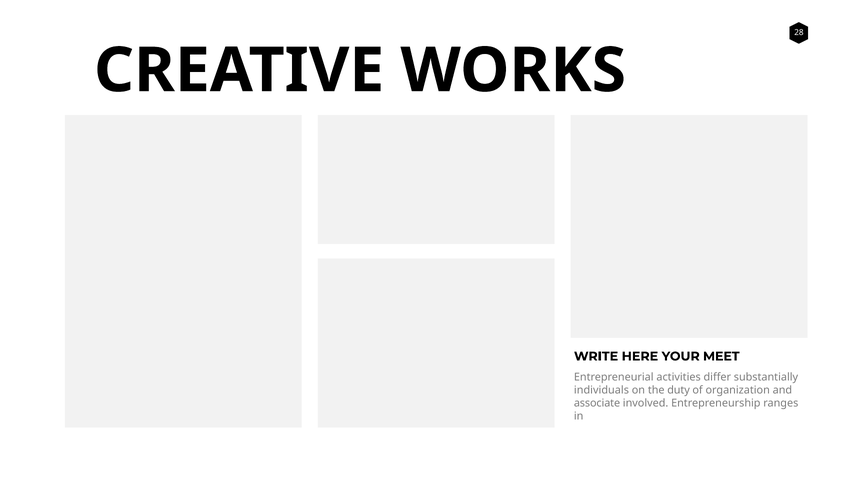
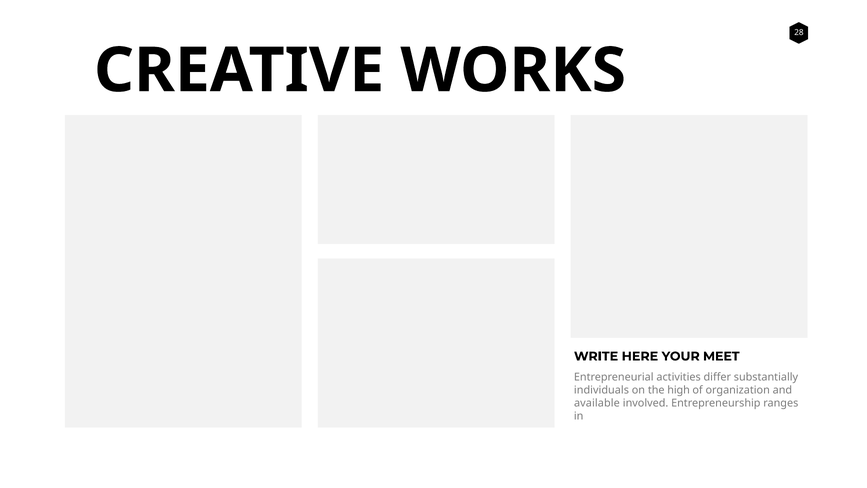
duty: duty -> high (679, 390)
associate: associate -> available (597, 403)
